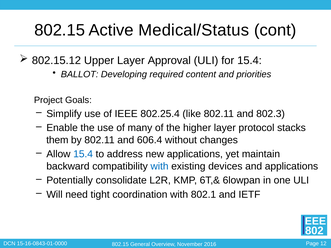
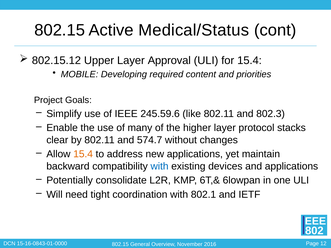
BALLOT: BALLOT -> MOBILE (80, 74)
802.25.4: 802.25.4 -> 245.59.6 (160, 114)
them: them -> clear (57, 140)
606.4: 606.4 -> 574.7 (150, 140)
15.4 colour: blue -> orange (83, 154)
